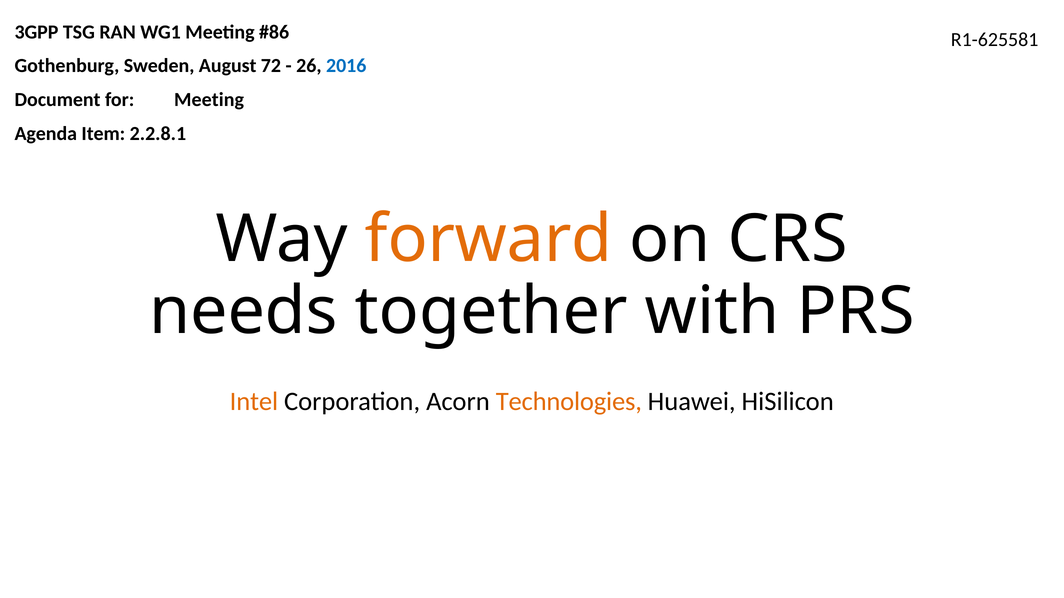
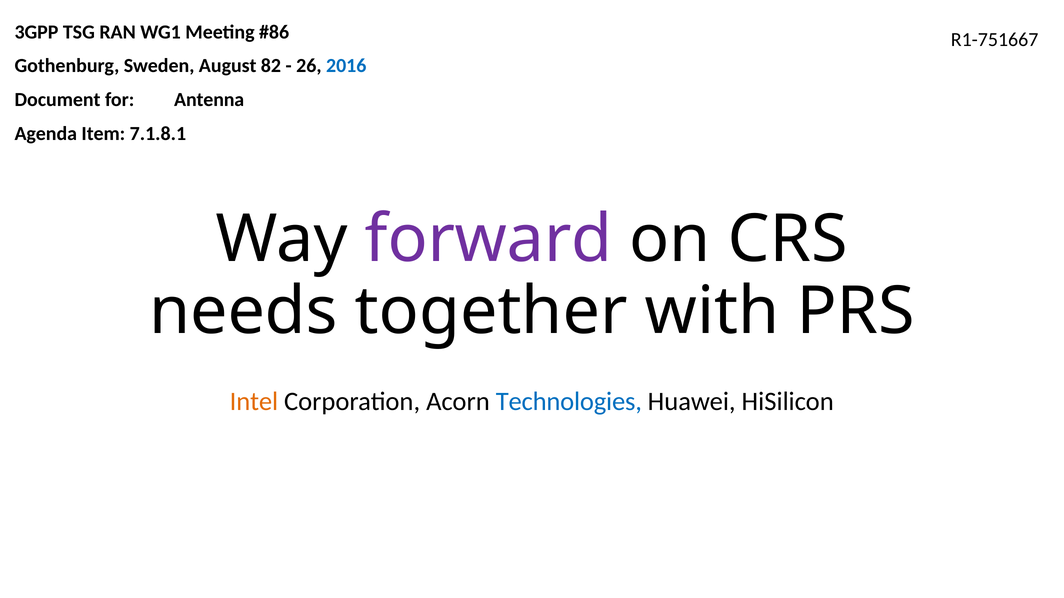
R1-625581: R1-625581 -> R1-751667 (995, 40)
72: 72 -> 82 (271, 66)
for Meeting: Meeting -> Antenna (209, 100)
2.2.8.1: 2.2.8.1 -> 7.1.8.1 (158, 134)
forward colour: orange -> purple (489, 240)
Technologies colour: orange -> blue (569, 402)
